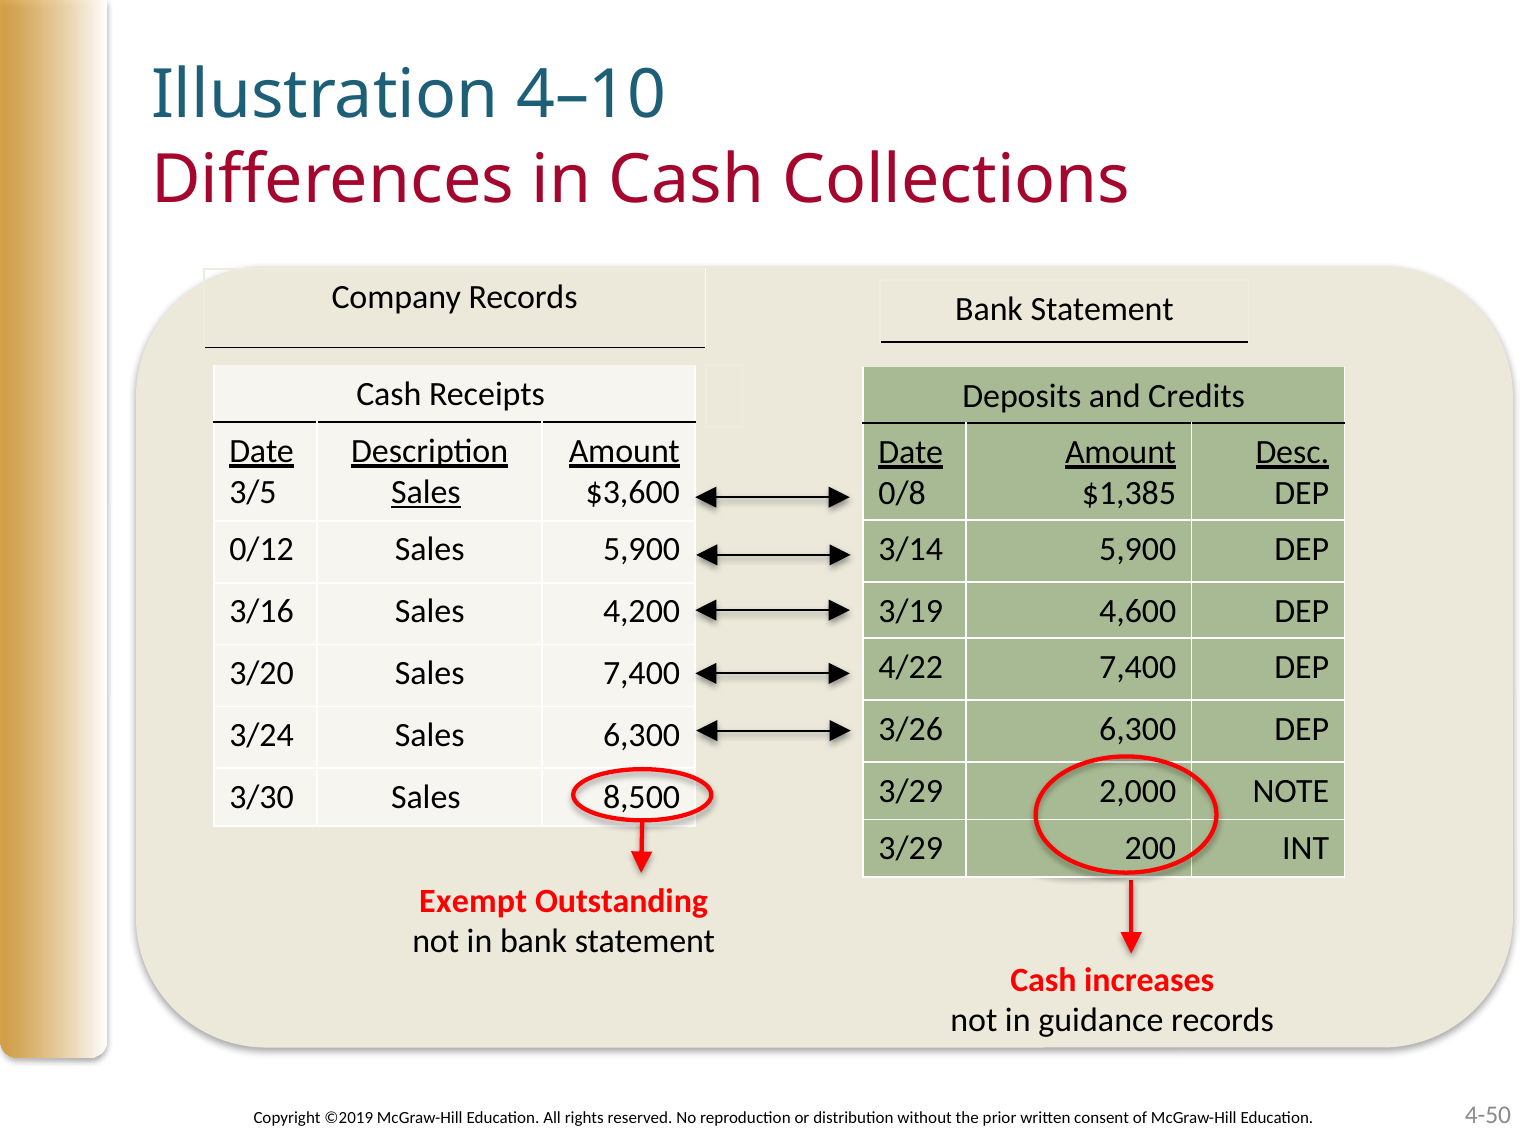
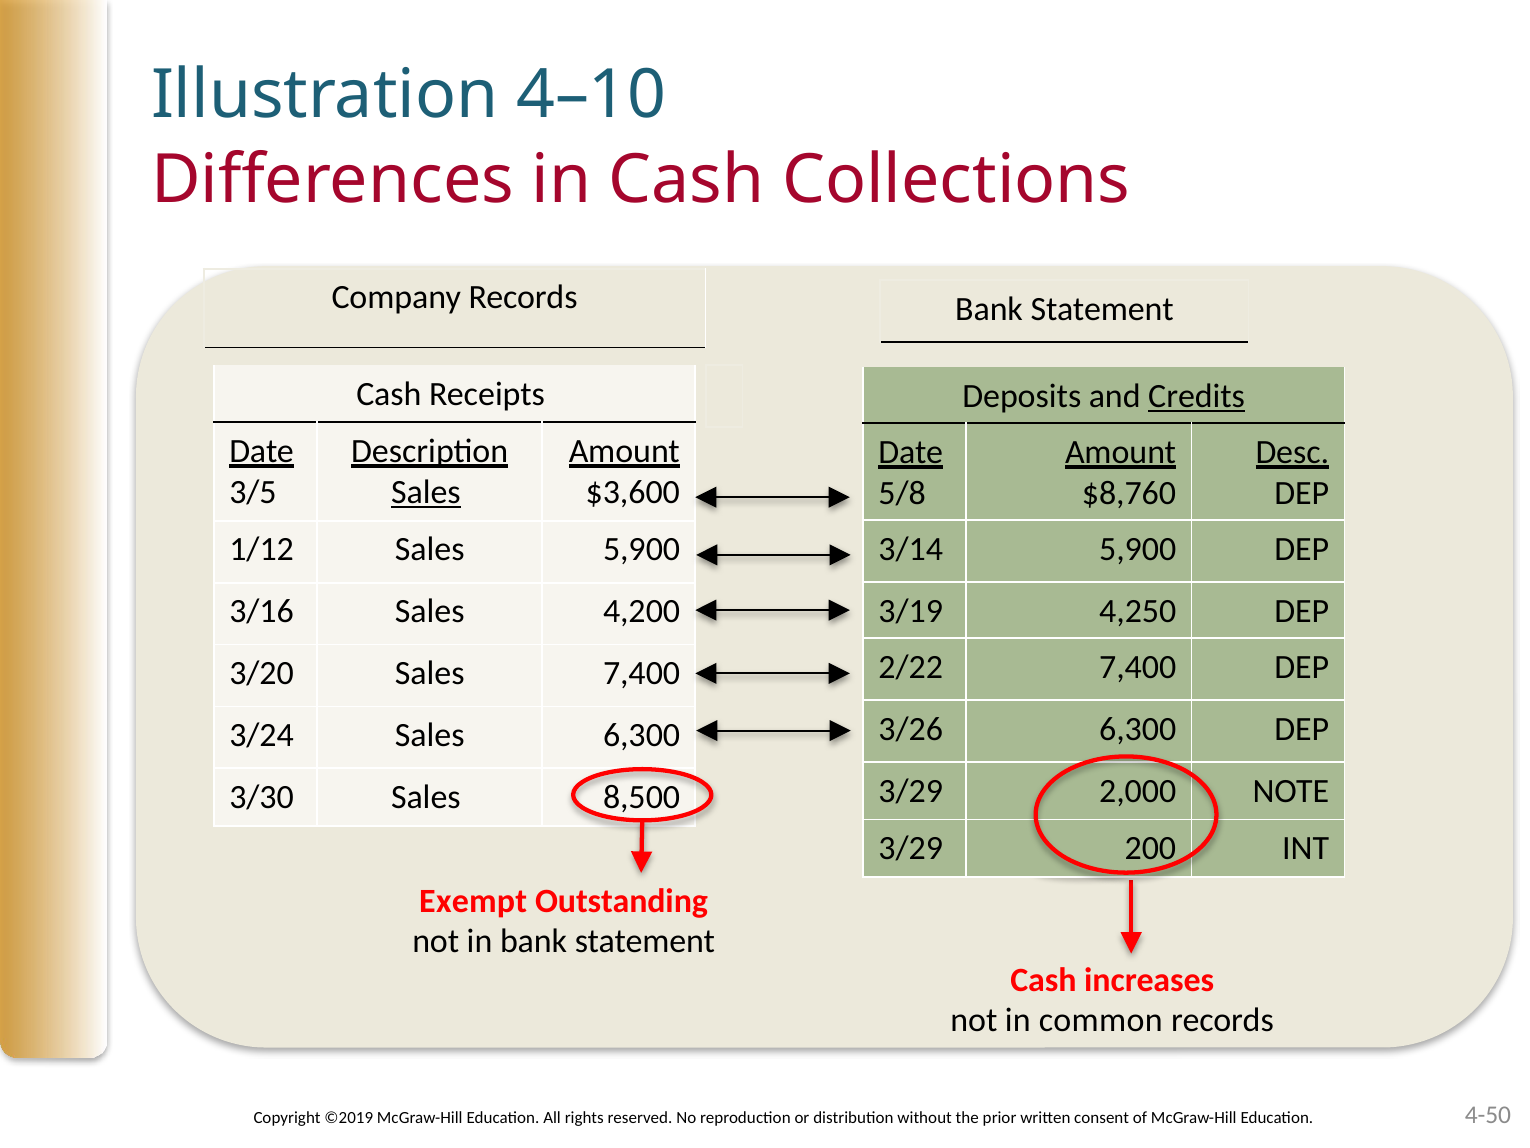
Credits underline: none -> present (1197, 396)
0/8: 0/8 -> 5/8 (902, 493)
$1,385: $1,385 -> $8,760 (1129, 493)
0/12: 0/12 -> 1/12 (262, 549)
4,600: 4,600 -> 4,250 (1138, 611)
4/22: 4/22 -> 2/22 (911, 667)
guidance: guidance -> common (1101, 1020)
